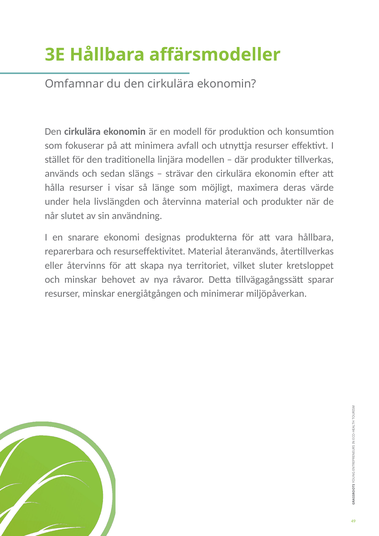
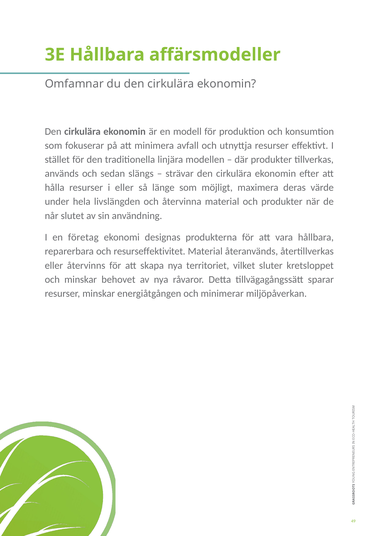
i visar: visar -> eller (124, 188)
snarare: snarare -> företag (83, 237)
